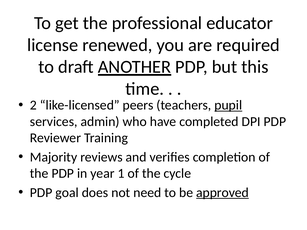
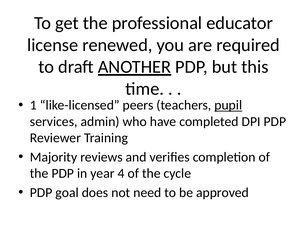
2: 2 -> 1 (33, 105)
1: 1 -> 4 (121, 174)
approved underline: present -> none (222, 193)
